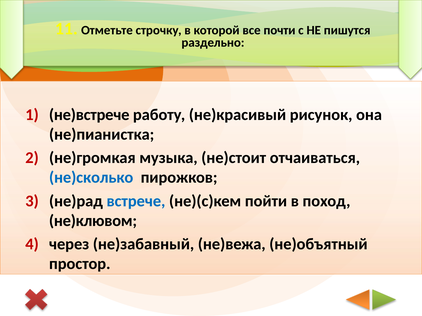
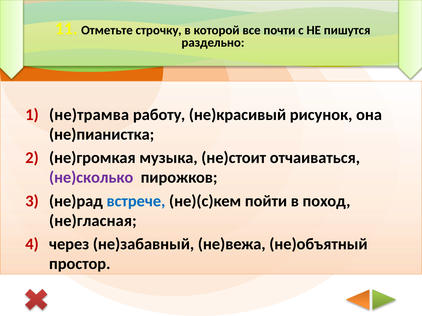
не)встрече: не)встрече -> не)трамва (89, 115)
не)сколько colour: blue -> purple (91, 178)
не)клювом: не)клювом -> не)гласная (93, 221)
